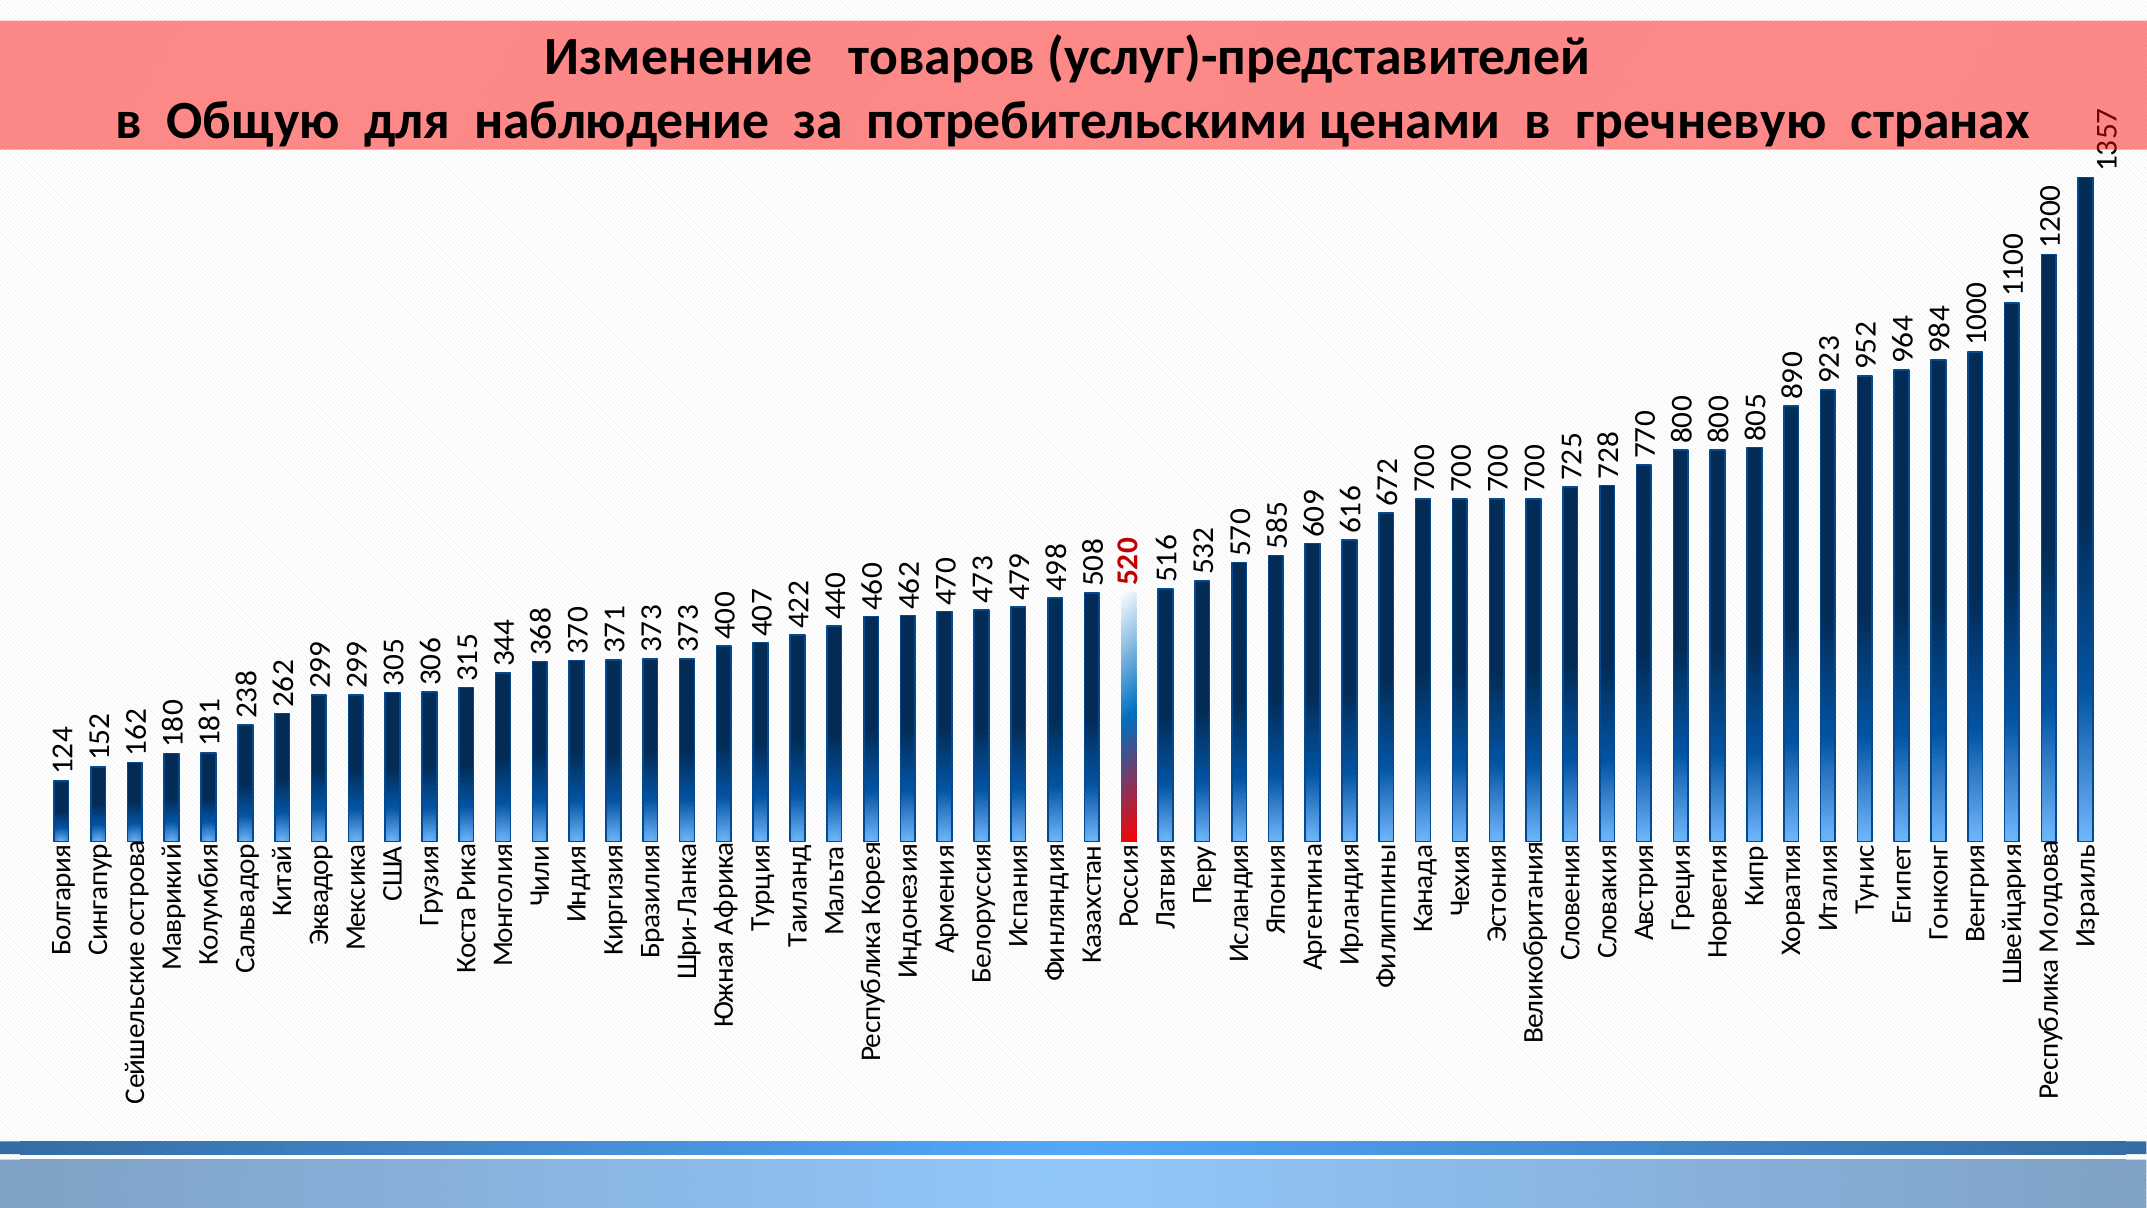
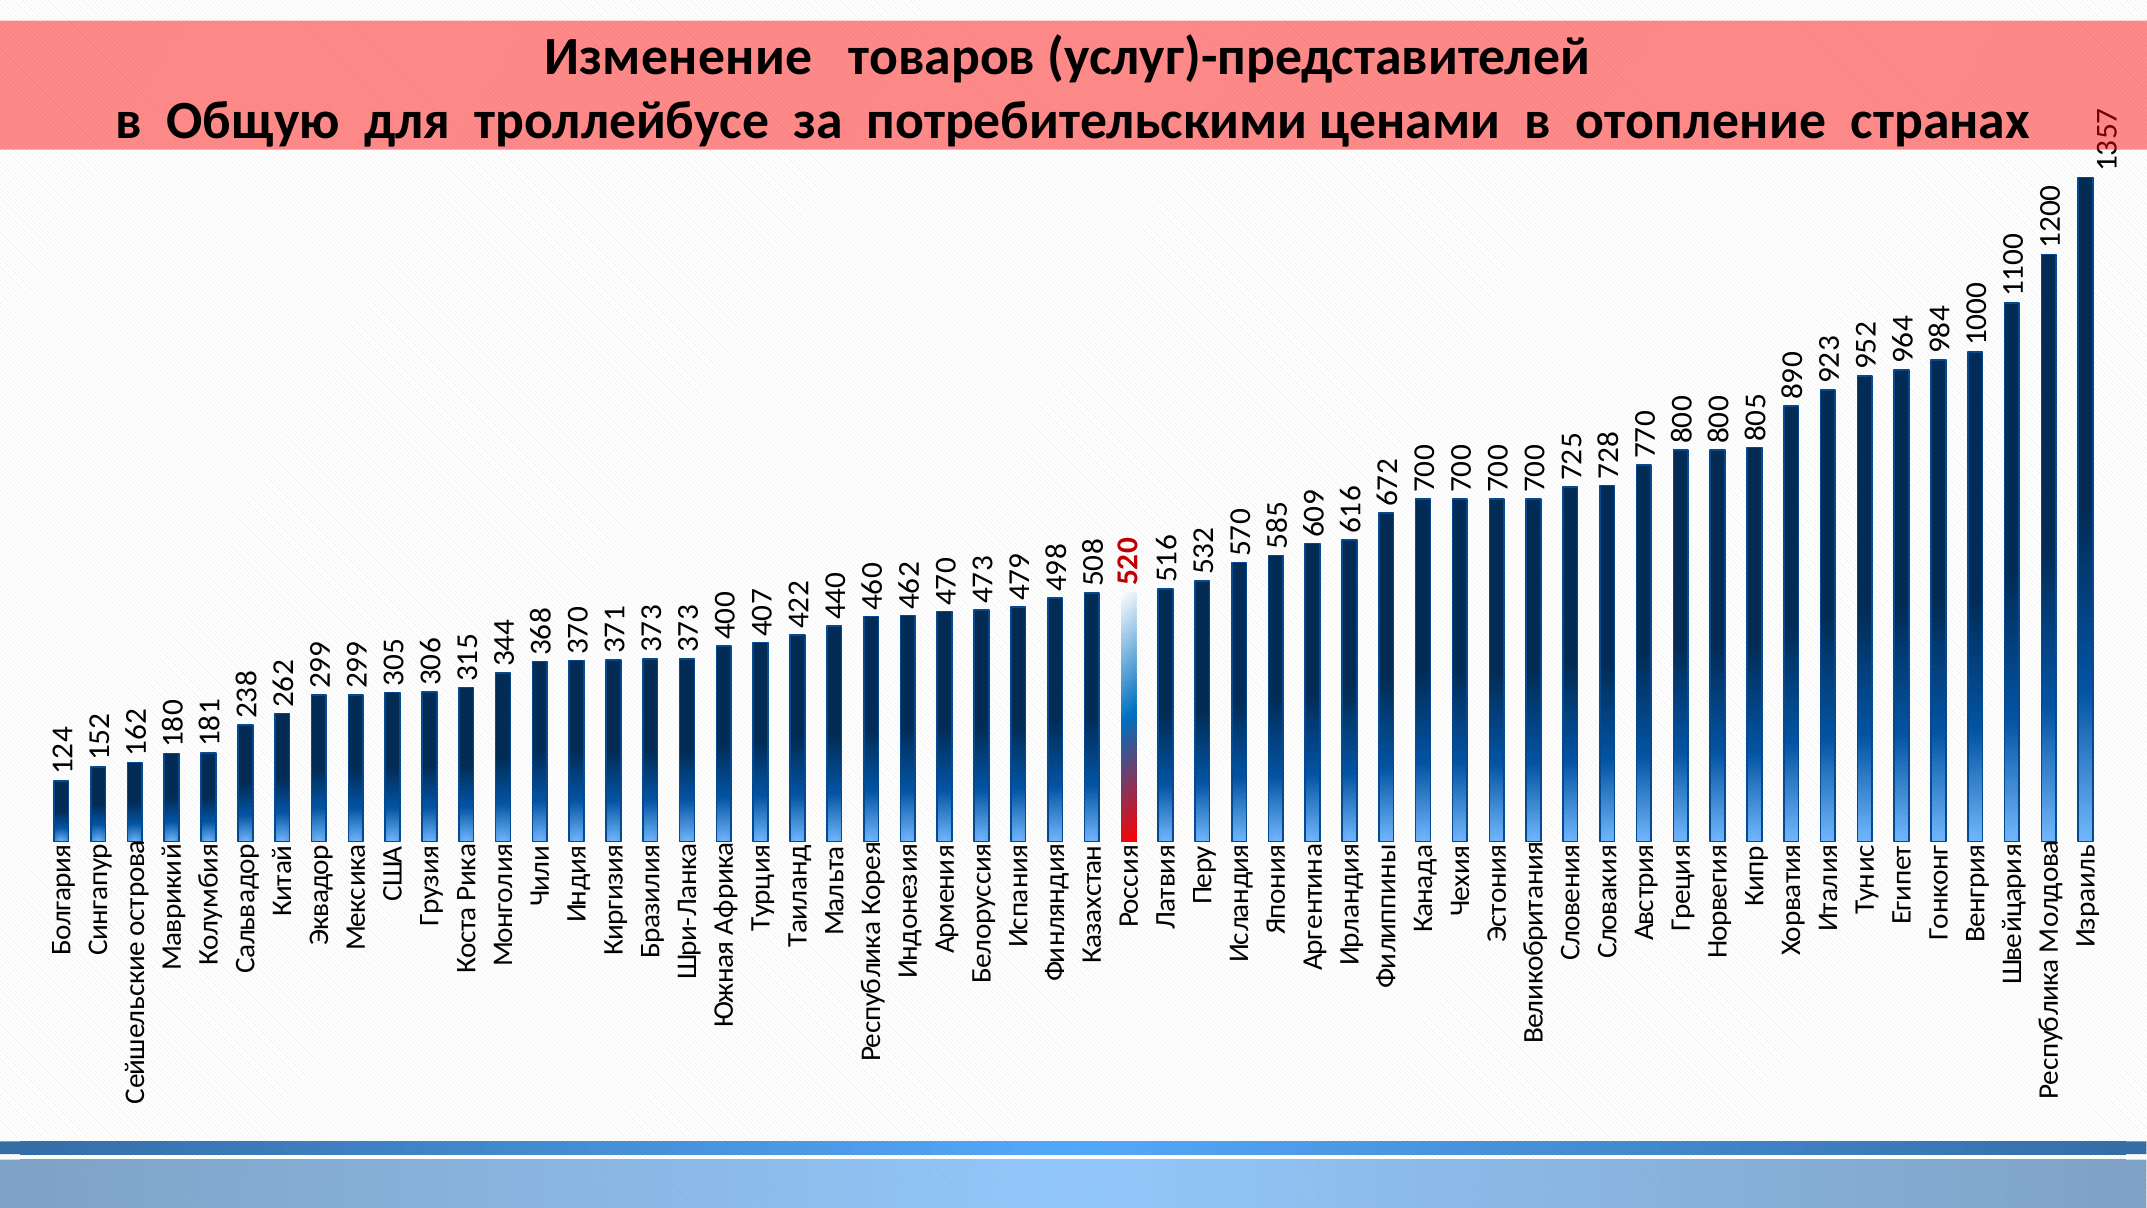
наблюдение: наблюдение -> троллейбусе (622, 121)
гречневую: гречневую -> отопление (1701, 121)
